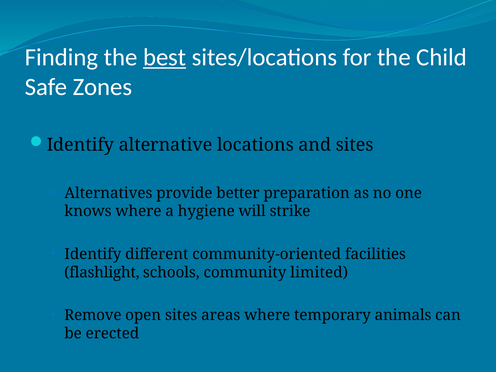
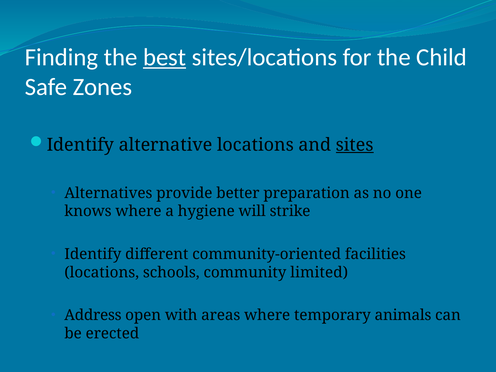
sites underline: none -> present (355, 145)
flashlight: flashlight -> locations (102, 272)
Remove: Remove -> Address (93, 315)
open sites: sites -> with (181, 315)
